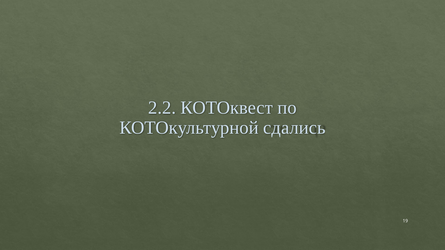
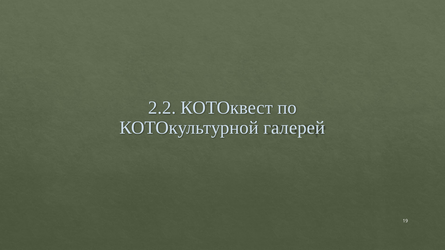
сдались: сдались -> галерей (294, 128)
